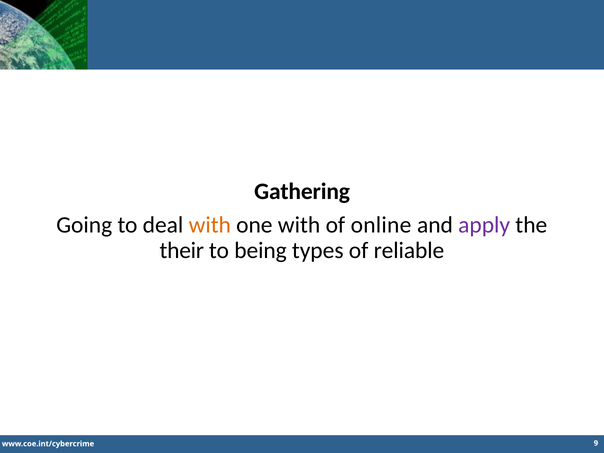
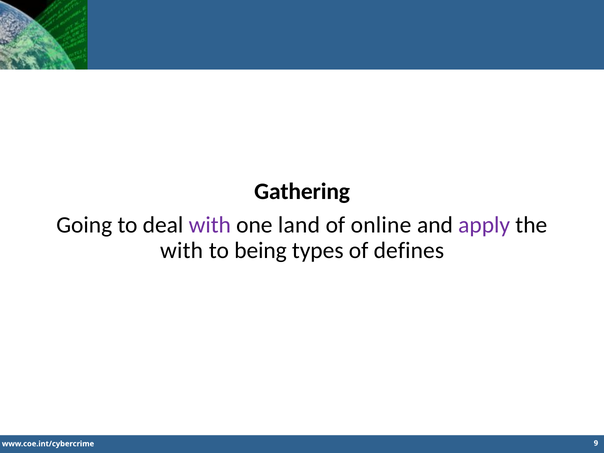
with colour: orange -> purple (210, 225)
one with: with -> land (299, 225)
their: their -> with (182, 251)
reliable: reliable -> defines (409, 251)
